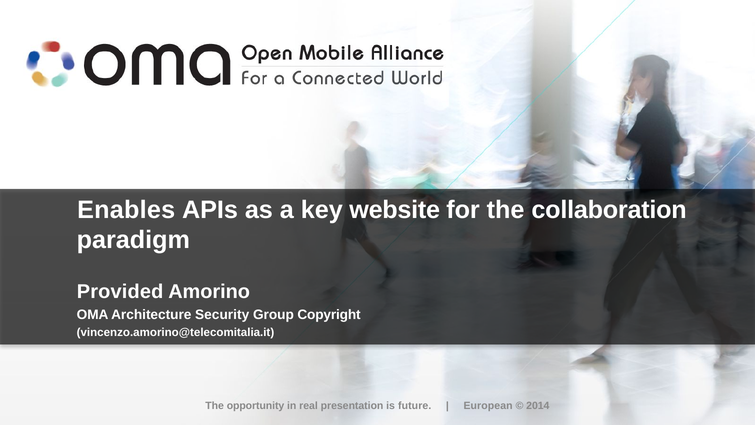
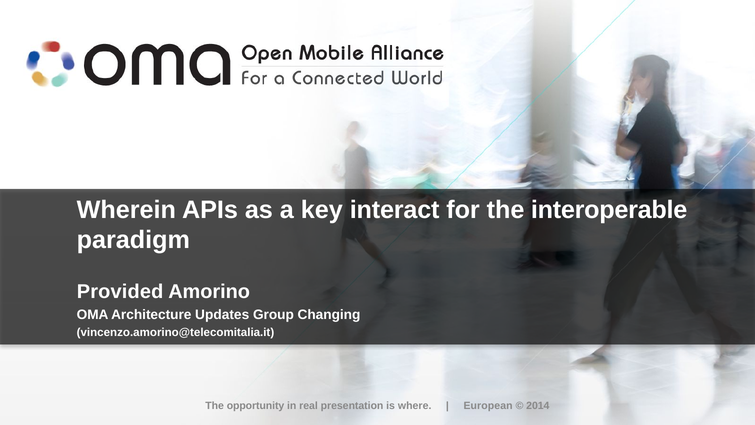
Enables: Enables -> Wherein (126, 210)
website: website -> interact (395, 210)
collaboration: collaboration -> interoperable (609, 210)
Security: Security -> Updates (222, 315)
Copyright: Copyright -> Changing (329, 315)
future: future -> where (415, 406)
